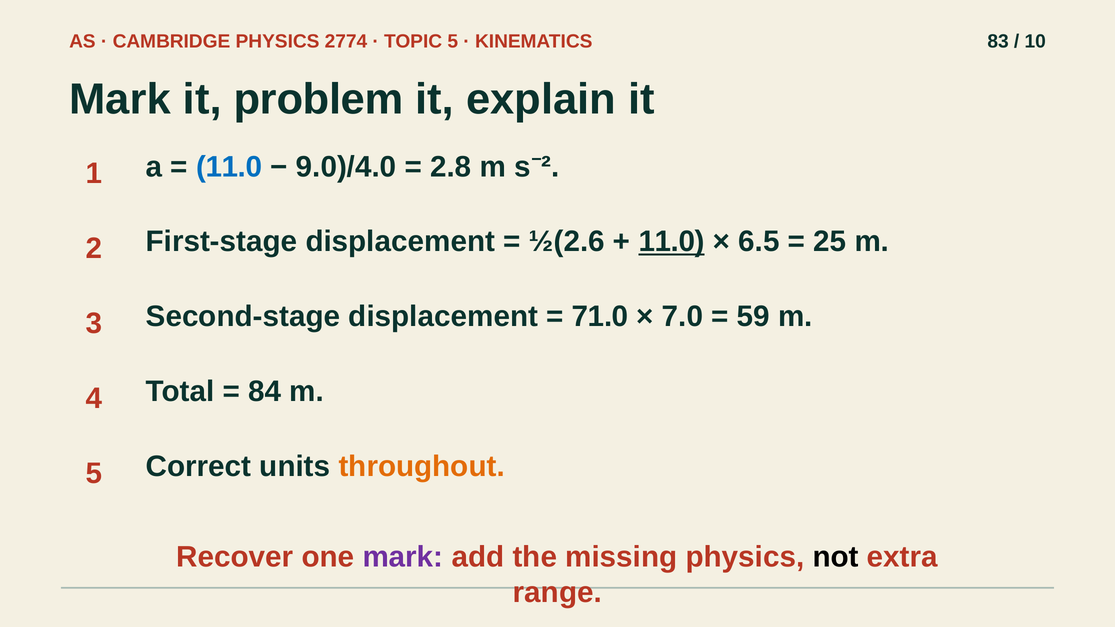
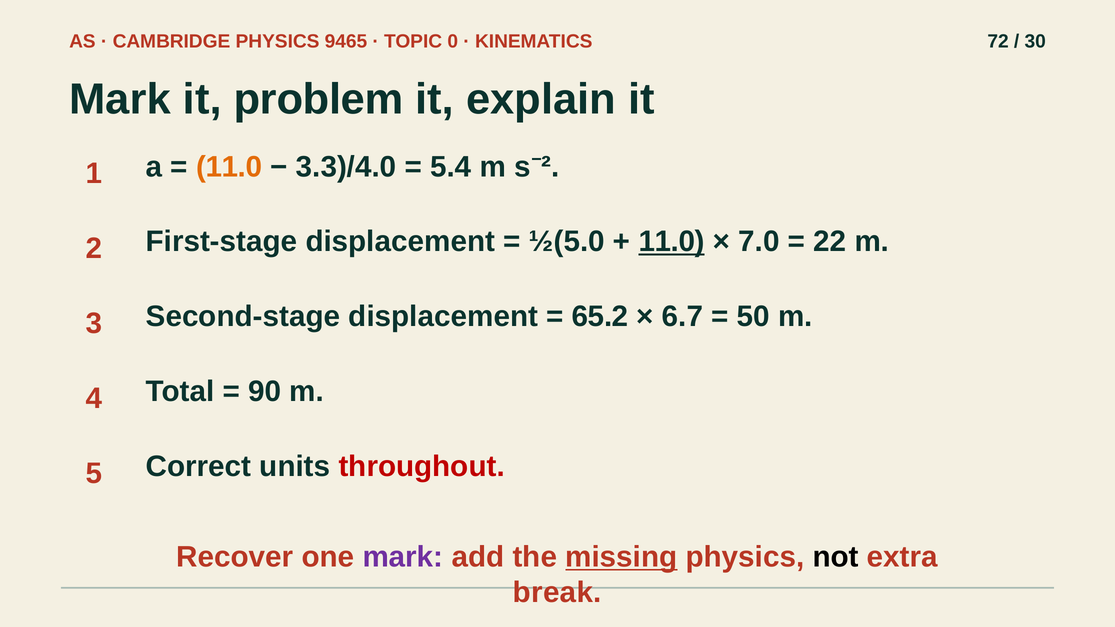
2774: 2774 -> 9465 (346, 41)
TOPIC 5: 5 -> 0 (453, 41)
83: 83 -> 72 (998, 41)
10: 10 -> 30 (1035, 41)
11.0 colour: blue -> orange (229, 167)
9.0)/4.0: 9.0)/4.0 -> 3.3)/4.0 (346, 167)
2.8: 2.8 -> 5.4 (451, 167)
½(2.6: ½(2.6 -> ½(5.0 (567, 242)
6.5: 6.5 -> 7.0 (759, 242)
25: 25 -> 22 (830, 242)
71.0: 71.0 -> 65.2 (600, 317)
7.0: 7.0 -> 6.7 (682, 317)
59: 59 -> 50 (753, 317)
84: 84 -> 90 (265, 392)
throughout colour: orange -> red (422, 466)
missing underline: none -> present (621, 557)
range: range -> break (557, 593)
